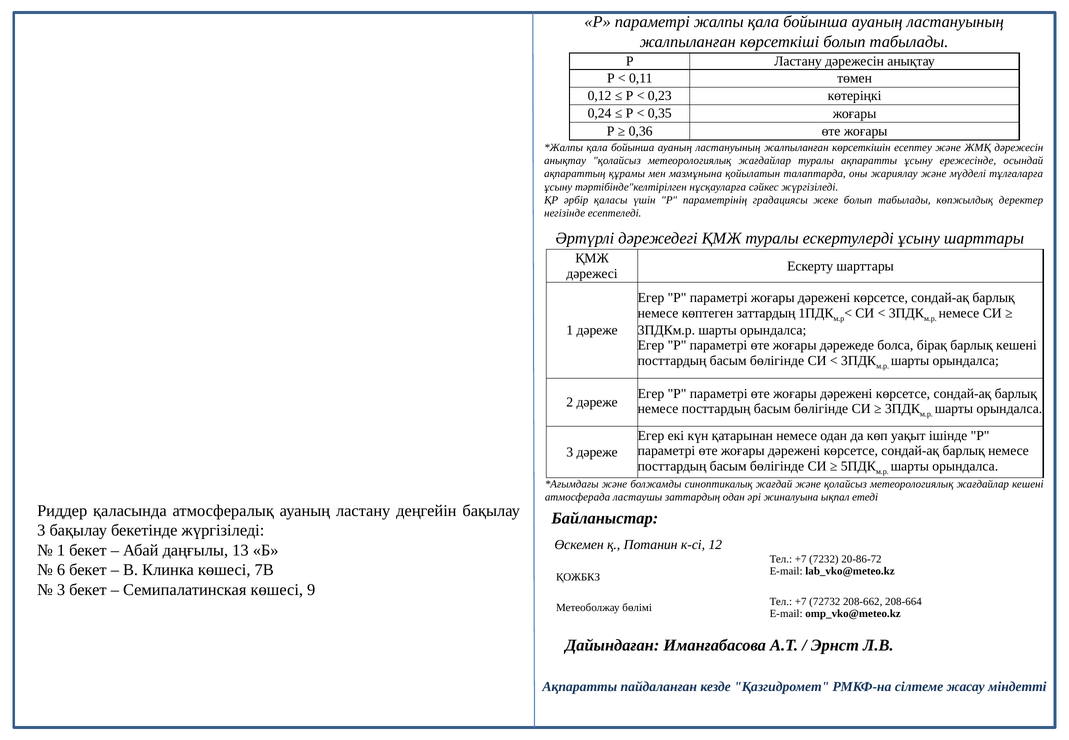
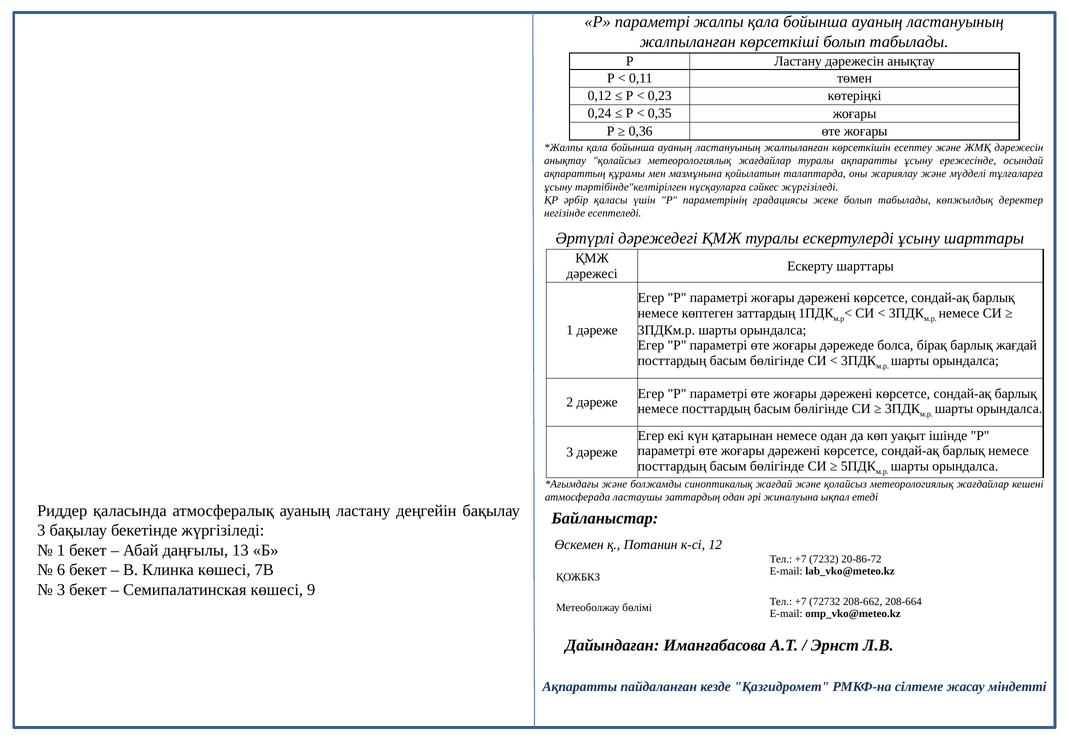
барлық кешені: кешені -> жағдай (1017, 346)
